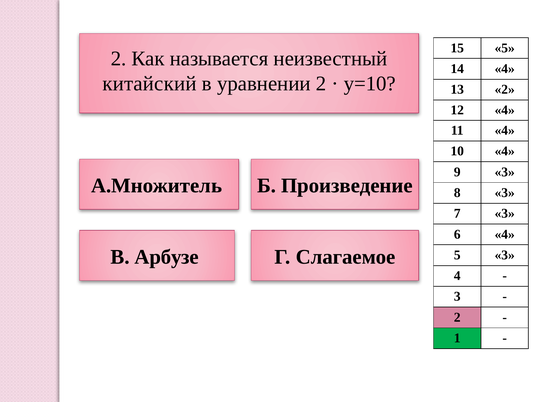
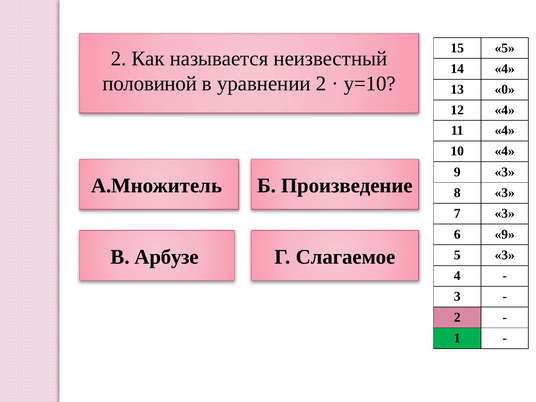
китайский: китайский -> половиной (150, 84)
13 2: 2 -> 0 (505, 89)
6 4: 4 -> 9 (505, 234)
